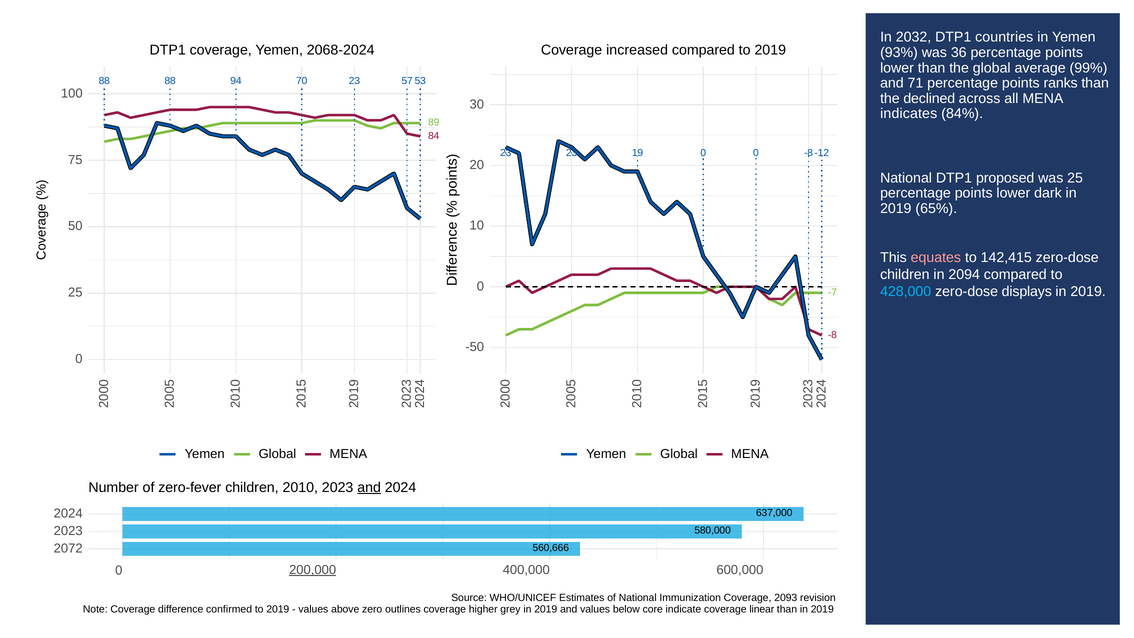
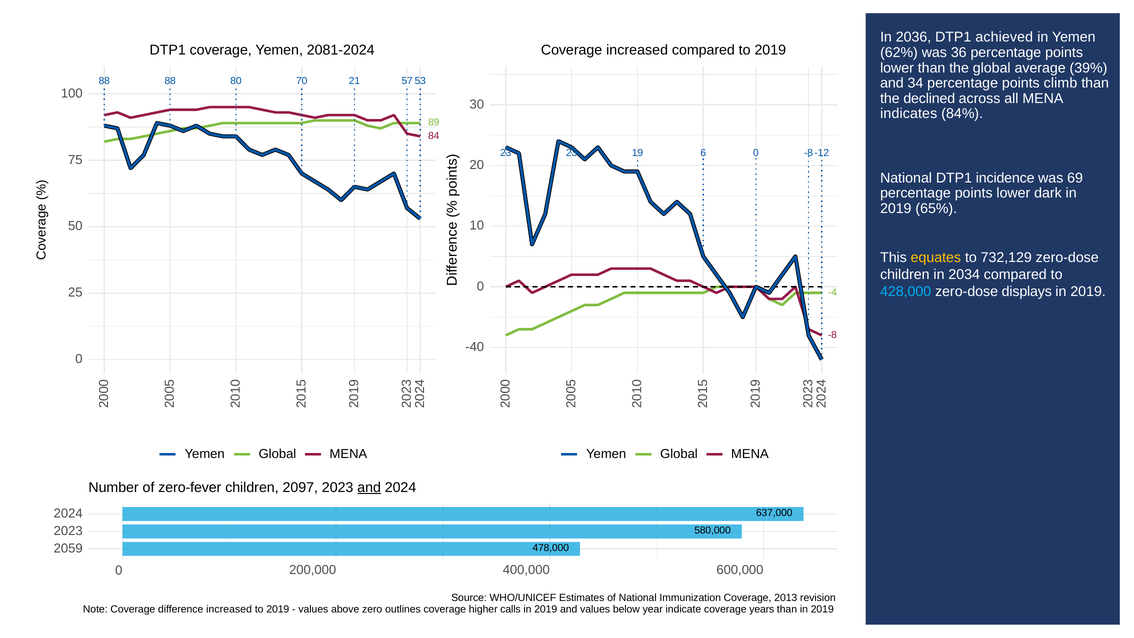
2032: 2032 -> 2036 (913, 37)
countries: countries -> achieved (1004, 37)
2068-2024: 2068-2024 -> 2081-2024 (341, 50)
93%: 93% -> 62% (899, 53)
99%: 99% -> 39% (1088, 68)
94: 94 -> 80 (236, 81)
70 23: 23 -> 21 (354, 81)
71: 71 -> 34 (915, 83)
ranks: ranks -> climb (1060, 83)
19 0: 0 -> 6 (703, 153)
proposed: proposed -> incidence (1005, 178)
was 25: 25 -> 69 (1075, 178)
equates colour: pink -> yellow (936, 258)
142,415: 142,415 -> 732,129 (1006, 258)
2094: 2094 -> 2034 (964, 275)
-7: -7 -> -4 (832, 292)
-50: -50 -> -40 (475, 347)
2010: 2010 -> 2097 (300, 487)
2072: 2072 -> 2059 (68, 548)
560,666: 560,666 -> 478,000 (551, 548)
200,000 underline: present -> none (313, 570)
2093: 2093 -> 2013 (786, 598)
difference confirmed: confirmed -> increased (229, 609)
grey: grey -> calls (510, 609)
core: core -> year (653, 609)
linear: linear -> years (762, 609)
